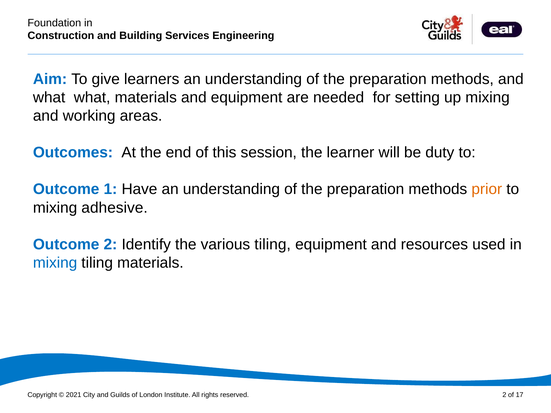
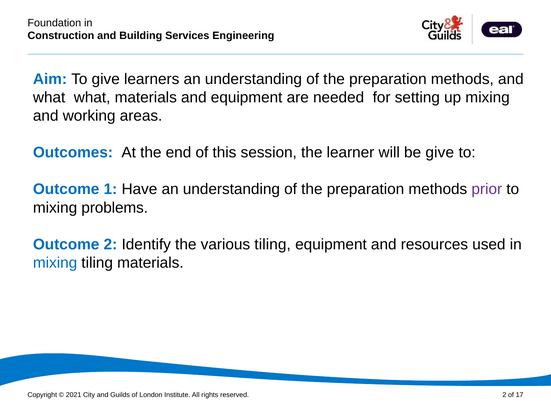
be duty: duty -> give (440, 153)
prior colour: orange -> purple (487, 189)
adhesive: adhesive -> problems (115, 208)
